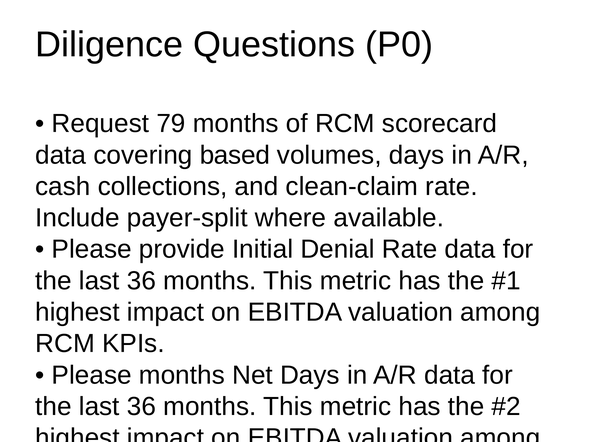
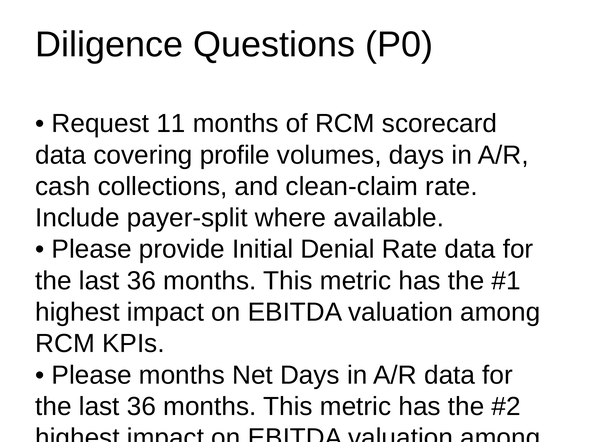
79: 79 -> 11 (171, 124)
based: based -> profile (235, 155)
